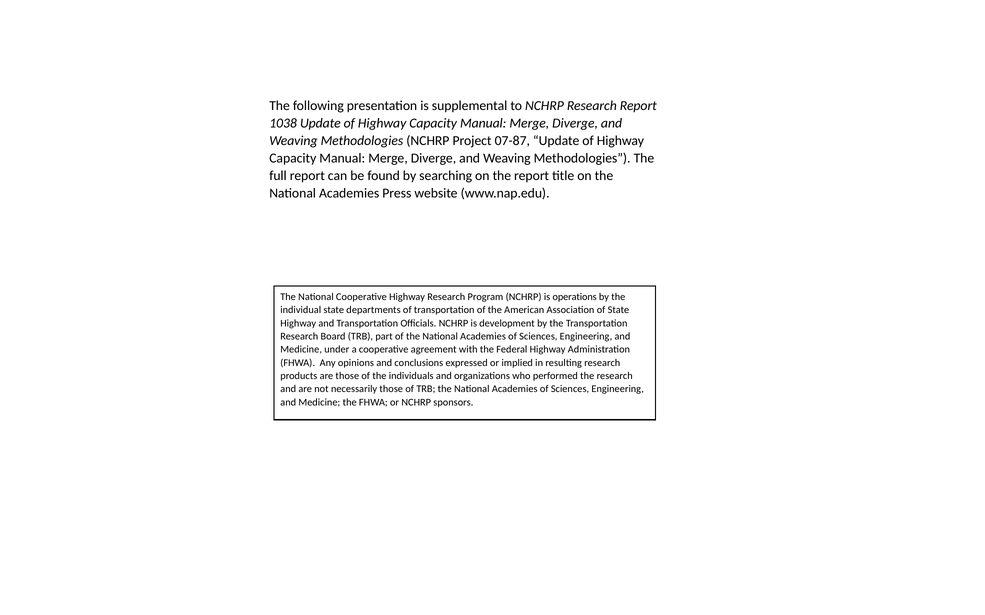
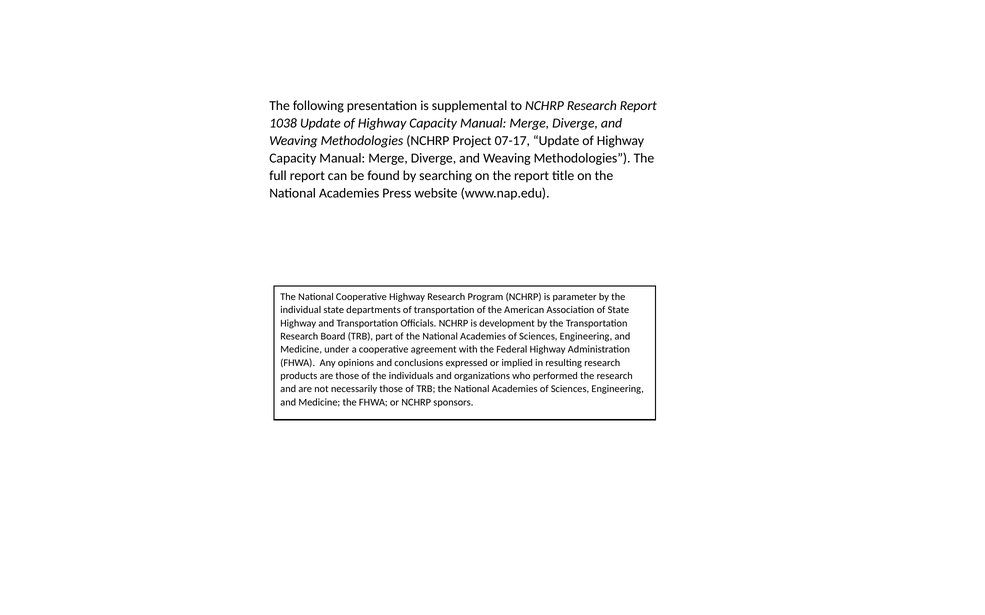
07-87: 07-87 -> 07-17 (512, 141)
operations: operations -> parameter (575, 297)
